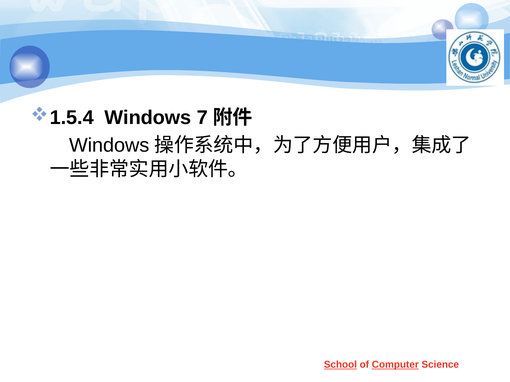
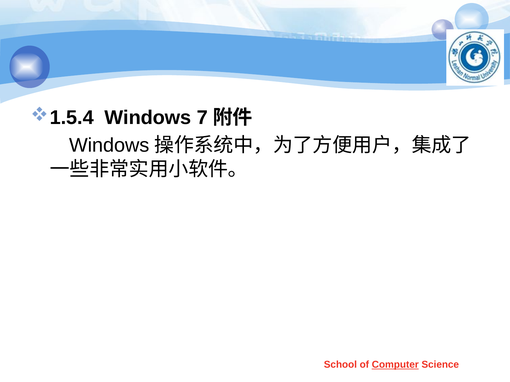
School underline: present -> none (340, 365)
